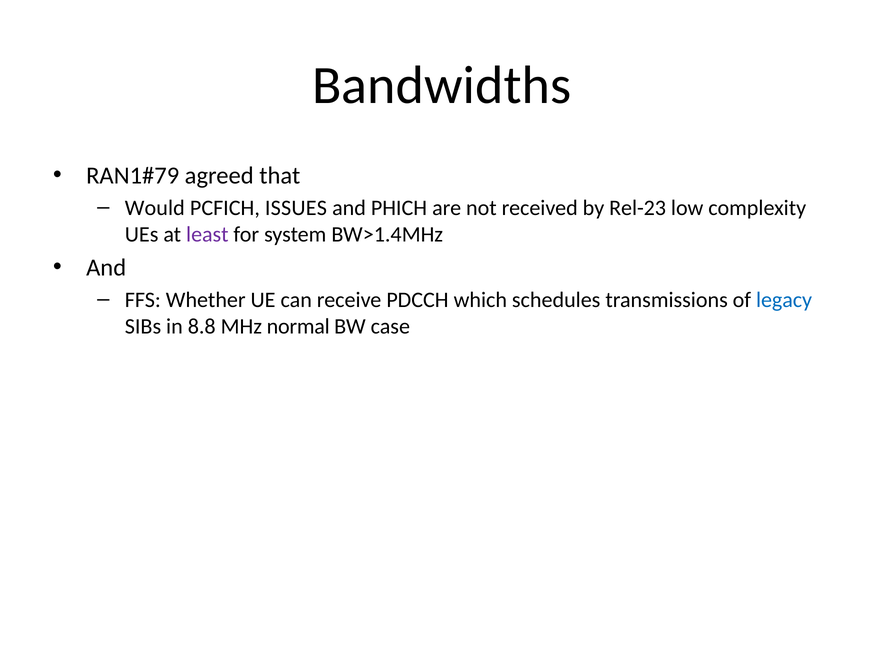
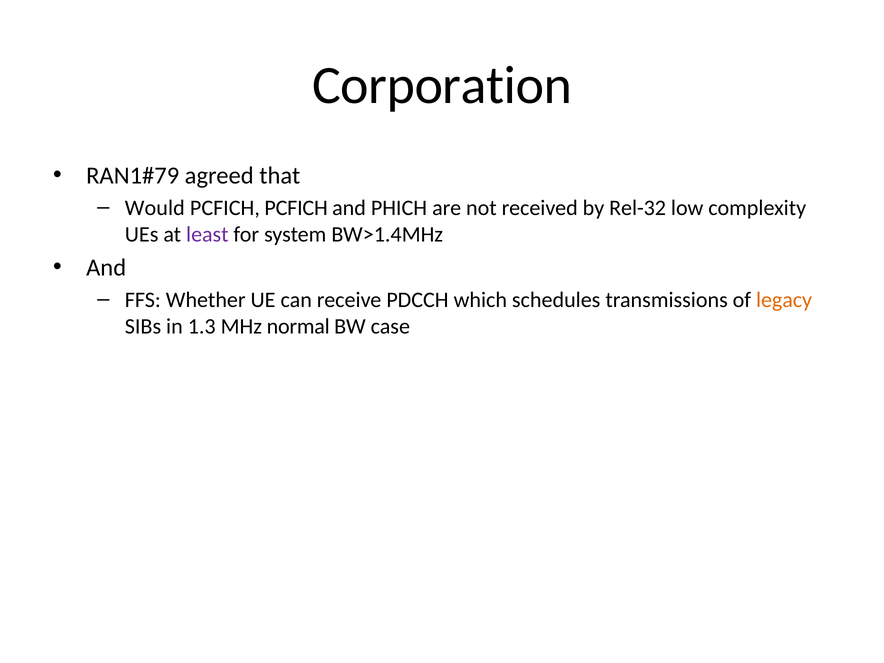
Bandwidths: Bandwidths -> Corporation (442, 86)
PCFICH ISSUES: ISSUES -> PCFICH (296, 208)
Rel-23: Rel-23 -> Rel-32 (638, 208)
legacy colour: blue -> orange (784, 300)
8.8: 8.8 -> 1.3 (202, 326)
